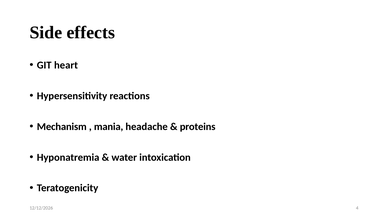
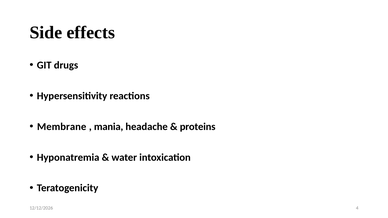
heart: heart -> drugs (66, 65)
Mechanism: Mechanism -> Membrane (62, 127)
